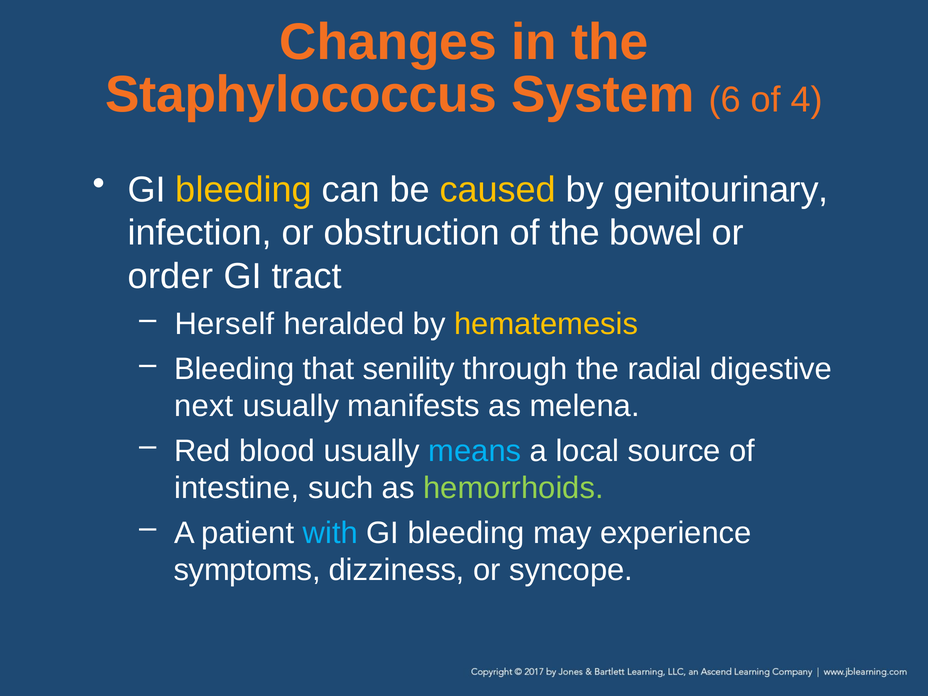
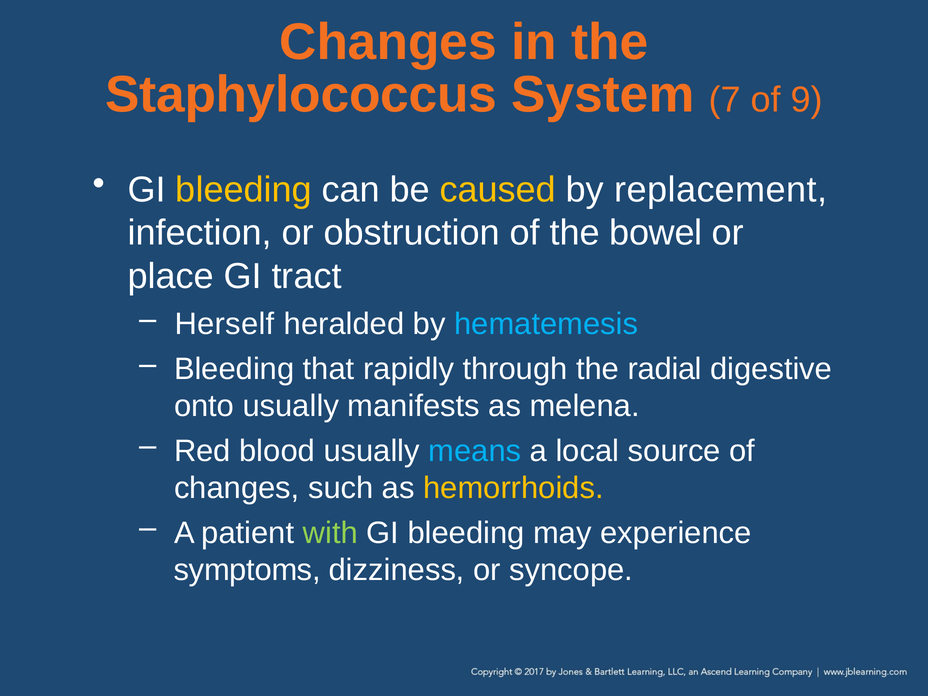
6: 6 -> 7 (725, 100)
4: 4 -> 9 (807, 100)
genitourinary: genitourinary -> replacement (721, 190)
order: order -> place (171, 276)
hematemesis colour: yellow -> light blue (546, 324)
senility: senility -> rapidly (409, 369)
next: next -> onto (204, 406)
intestine: intestine -> changes (237, 488)
hemorrhoids colour: light green -> yellow (513, 488)
with colour: light blue -> light green (330, 533)
